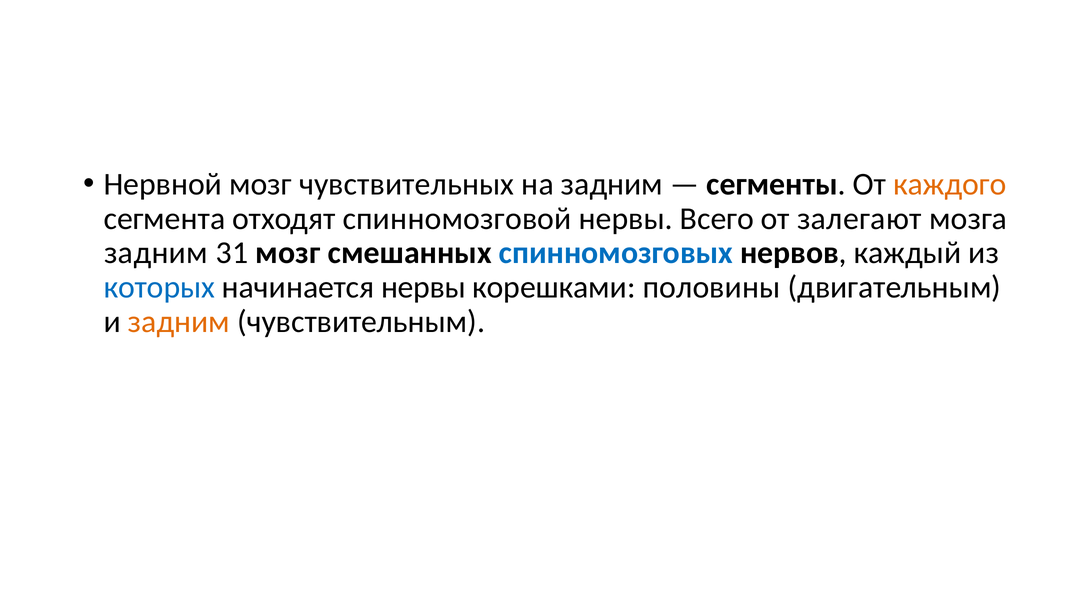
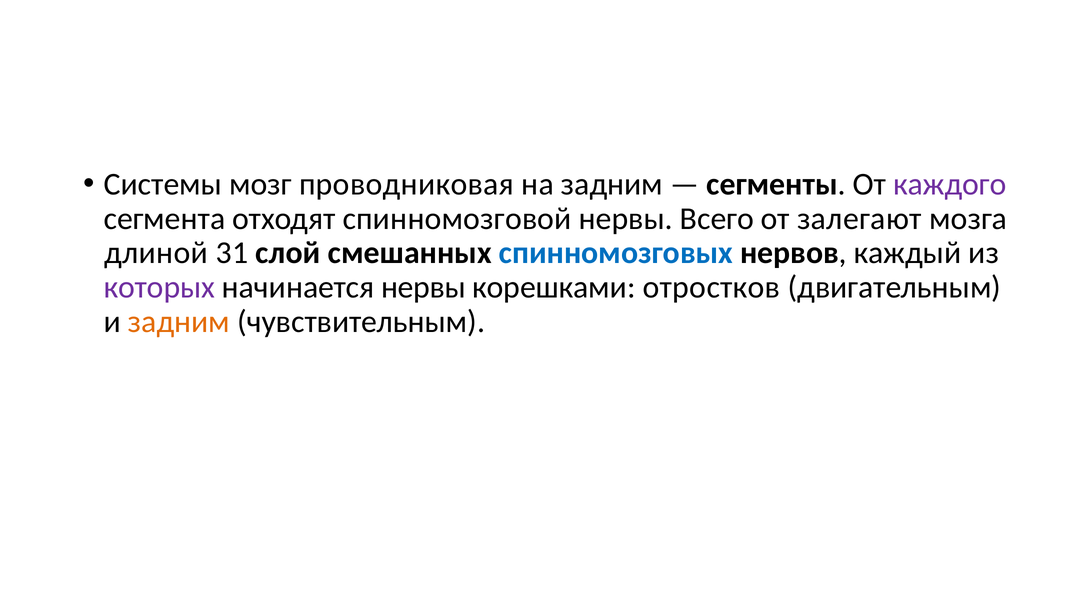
Нервной: Нервной -> Системы (163, 184)
чувствительных: чувствительных -> проводниковая (407, 184)
каждого colour: orange -> purple (950, 184)
задним: задним -> длиной (156, 253)
31 мозг: мозг -> слой (288, 253)
которых colour: blue -> purple (159, 288)
половины: половины -> отростков (711, 288)
